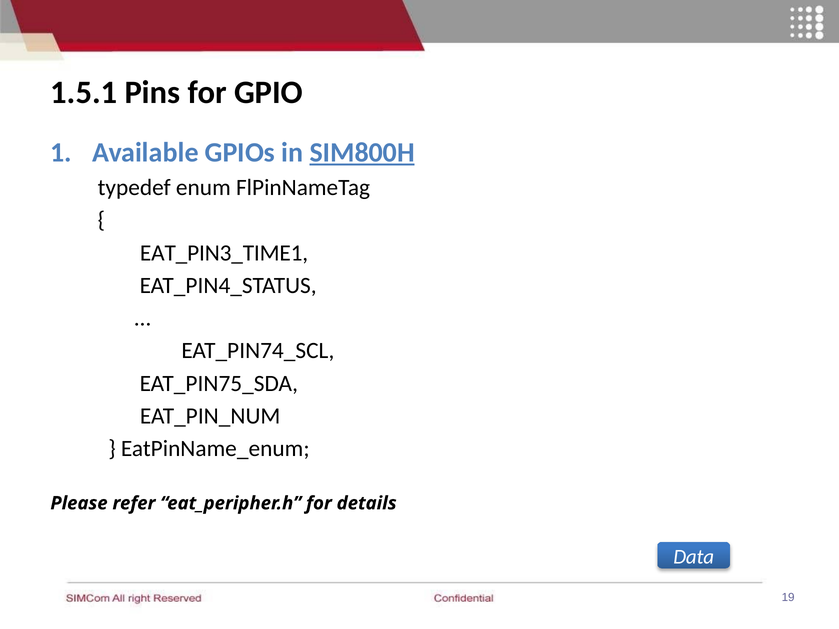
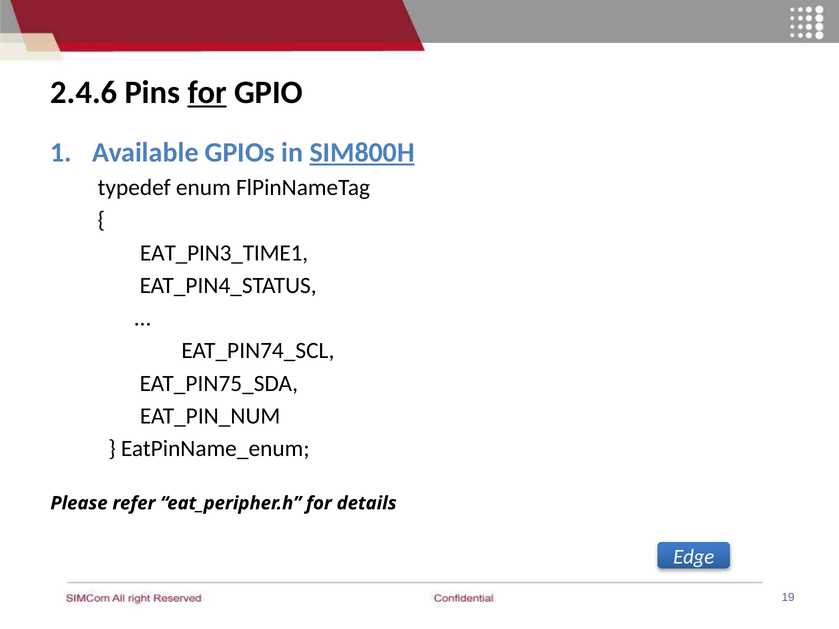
1.5.1: 1.5.1 -> 2.4.6 (84, 92)
for underline: none -> present (207, 92)
Data: Data -> Edge (694, 557)
